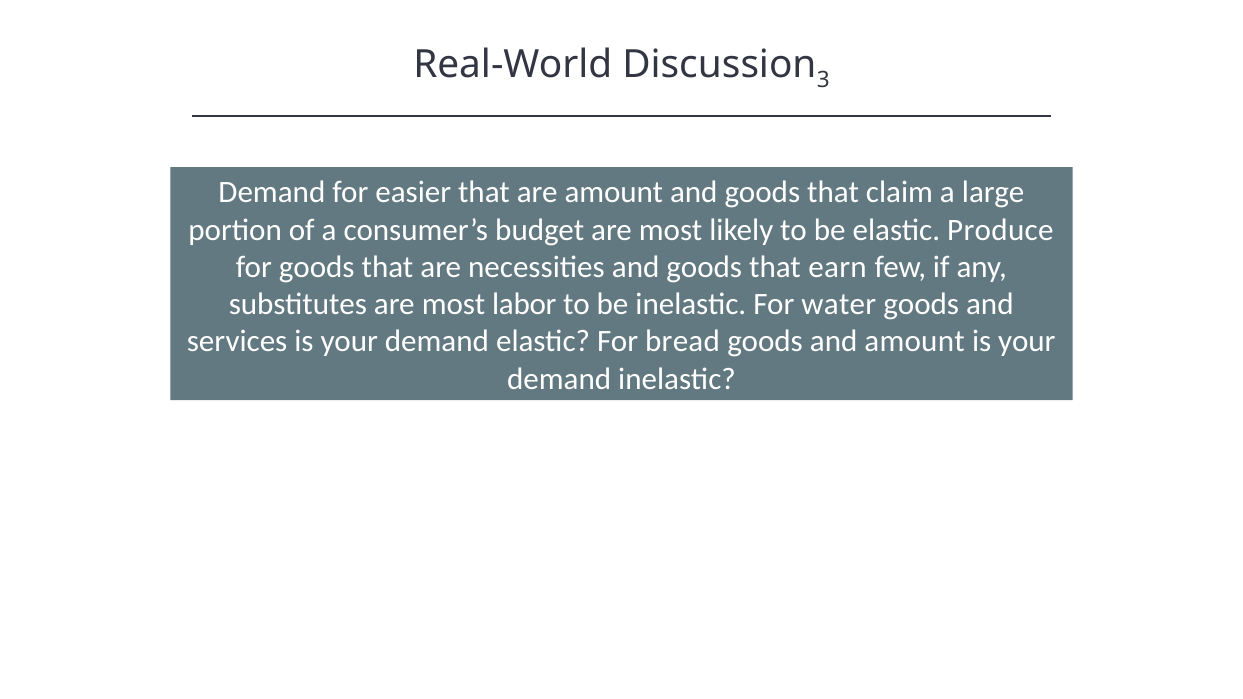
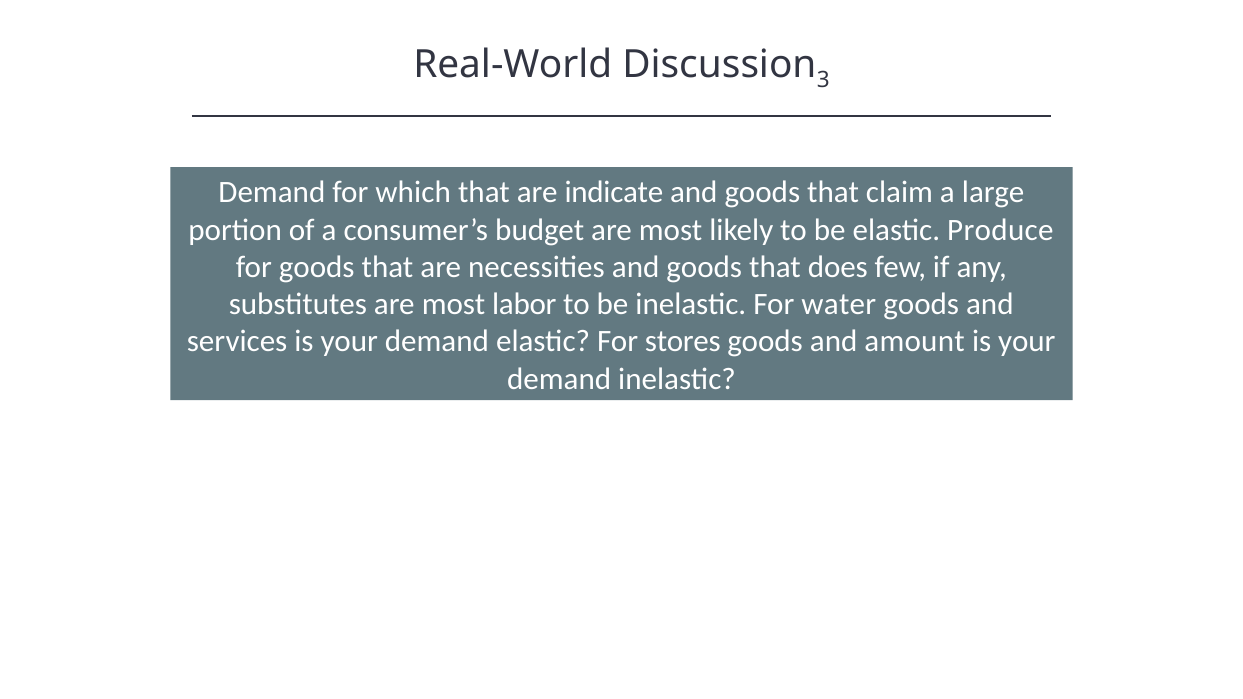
easier: easier -> which (413, 193)
are amount: amount -> indicate (614, 193)
earn: earn -> does (838, 267)
bread: bread -> stores (683, 342)
